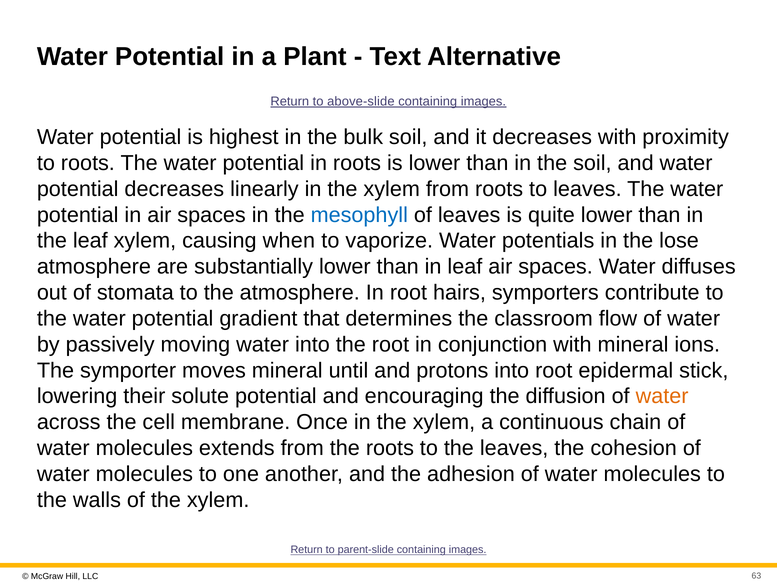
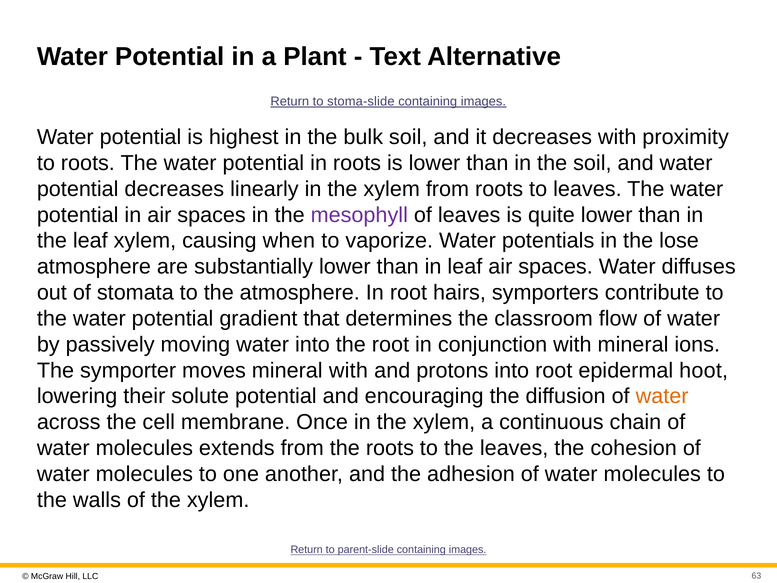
above-slide: above-slide -> stoma-slide (361, 101)
mesophyll colour: blue -> purple (359, 215)
mineral until: until -> with (348, 370)
stick: stick -> hoot (704, 370)
